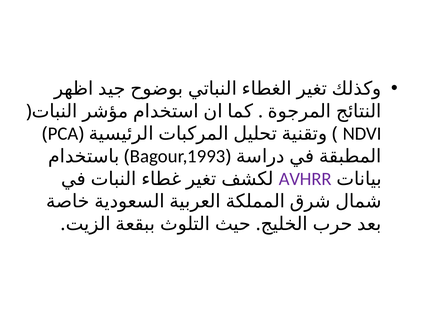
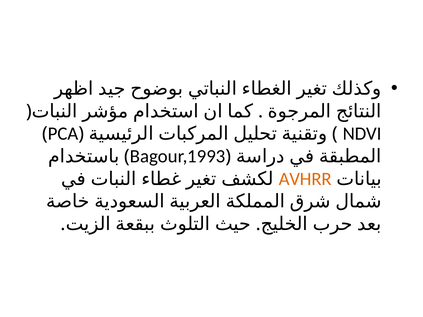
AVHRR colour: purple -> orange (305, 179)
